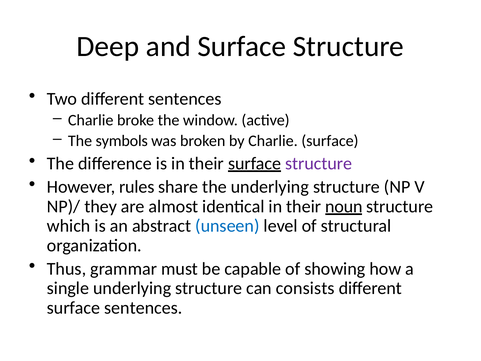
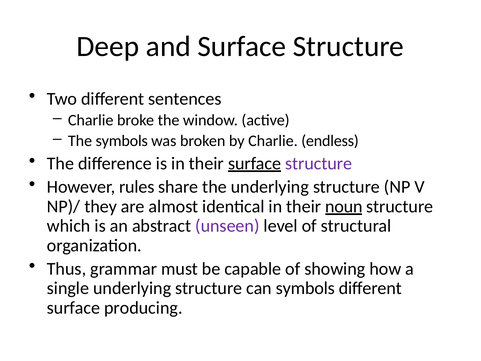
Charlie surface: surface -> endless (330, 141)
unseen colour: blue -> purple (227, 226)
can consists: consists -> symbols (305, 288)
surface sentences: sentences -> producing (143, 308)
